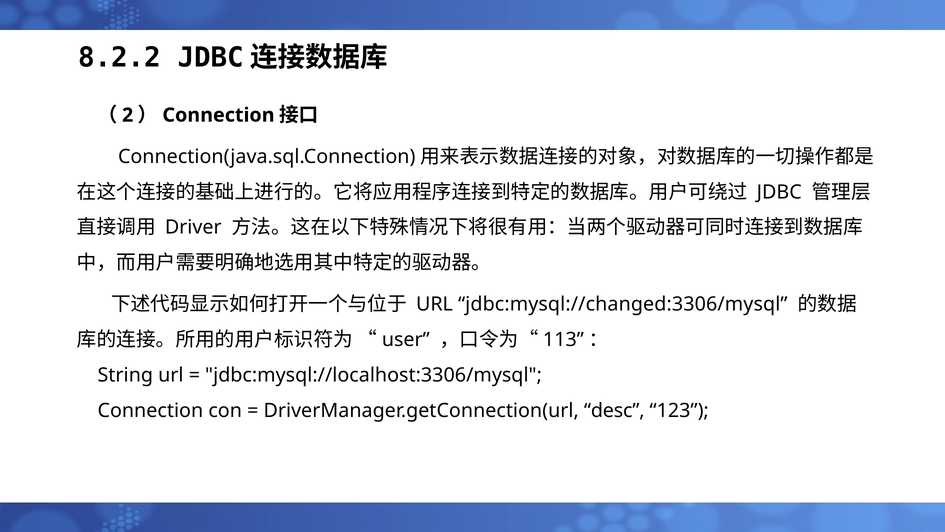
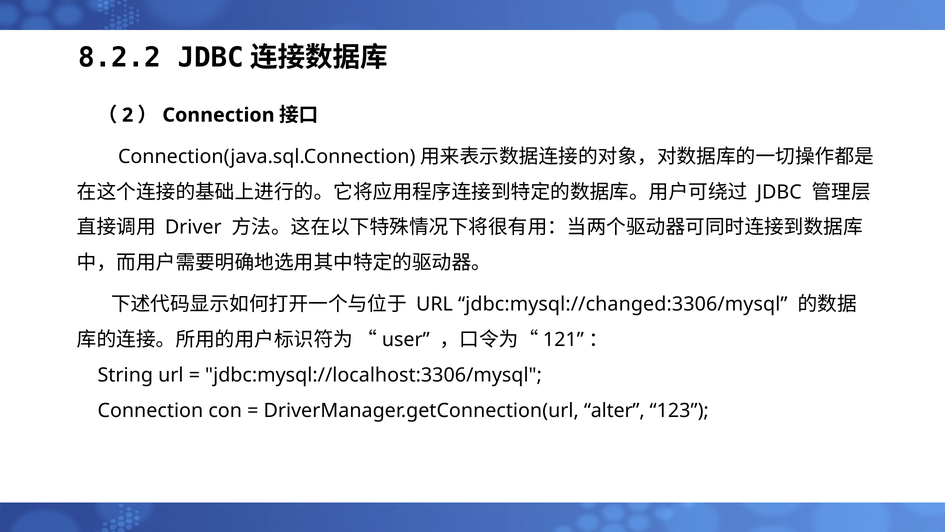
113: 113 -> 121 (563, 339)
desc: desc -> alter (614, 410)
